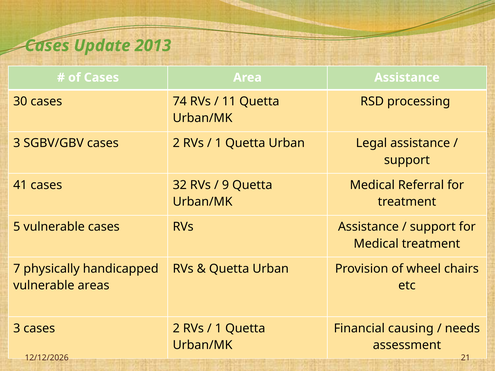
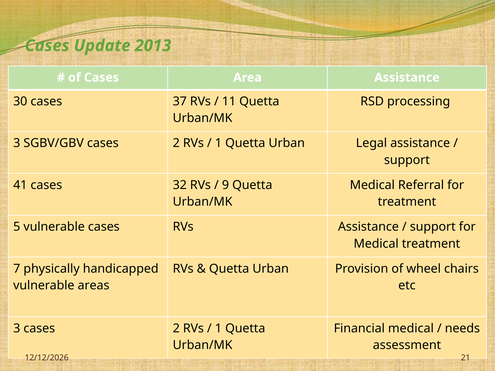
74: 74 -> 37 (180, 101)
Financial causing: causing -> medical (411, 329)
